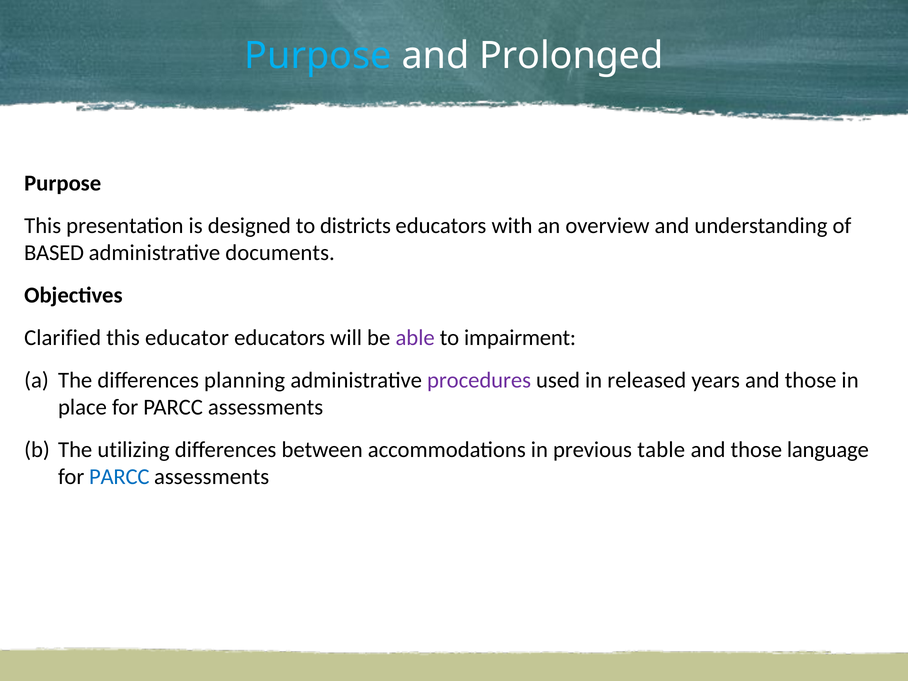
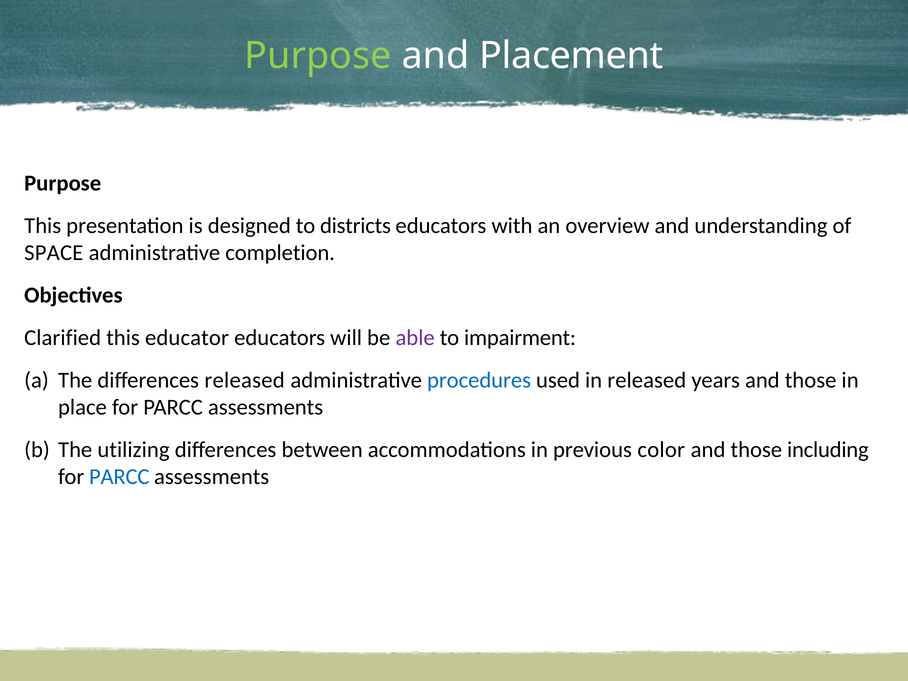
Purpose colour: light blue -> light green (318, 56)
Prolonged: Prolonged -> Placement (571, 56)
BASED: BASED -> SPACE (54, 253)
documents: documents -> completion (280, 253)
differences planning: planning -> released (245, 380)
procedures colour: purple -> blue (479, 380)
table: table -> color (661, 450)
language: language -> including (828, 450)
